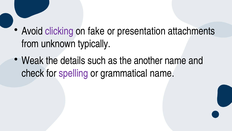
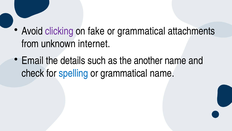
presentation: presentation -> grammatical (141, 31)
typically: typically -> internet (94, 44)
Weak: Weak -> Email (33, 60)
spelling colour: purple -> blue (73, 73)
